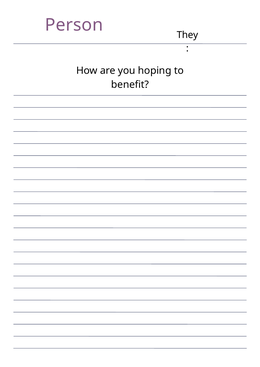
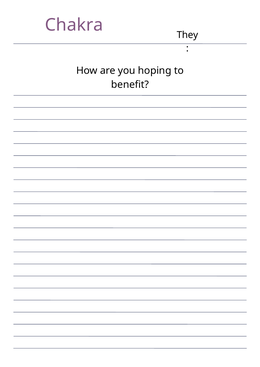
Person: Person -> Chakra (74, 25)
